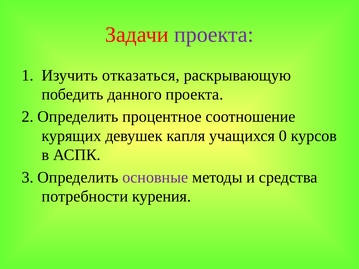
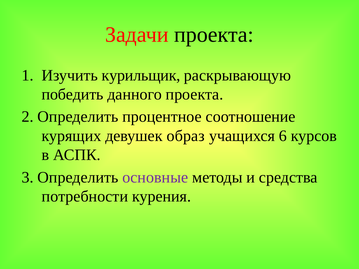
проекта colour: purple -> black (214, 35)
отказаться: отказаться -> курильщик (141, 75)
капля: капля -> образ (186, 136)
0: 0 -> 6 (283, 136)
